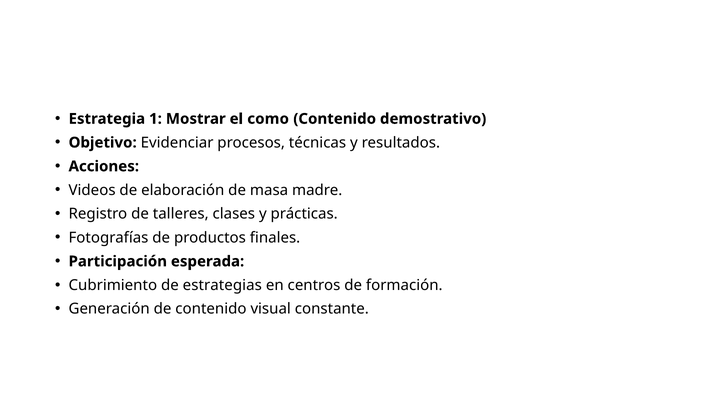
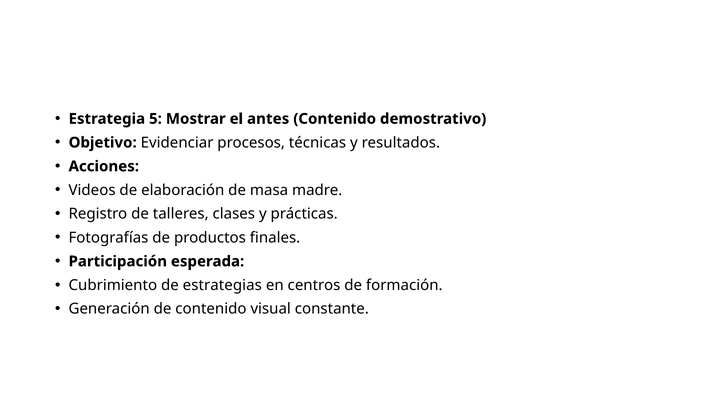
1: 1 -> 5 (155, 119)
como: como -> antes (268, 119)
